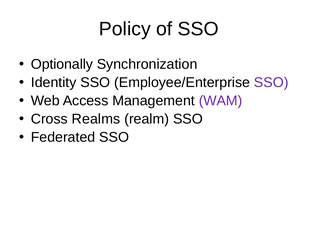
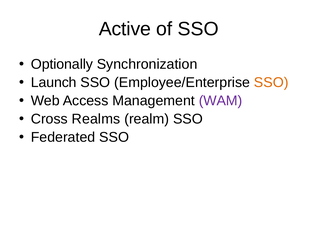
Policy: Policy -> Active (125, 29)
Identity: Identity -> Launch (54, 83)
SSO colour: purple -> orange (271, 83)
